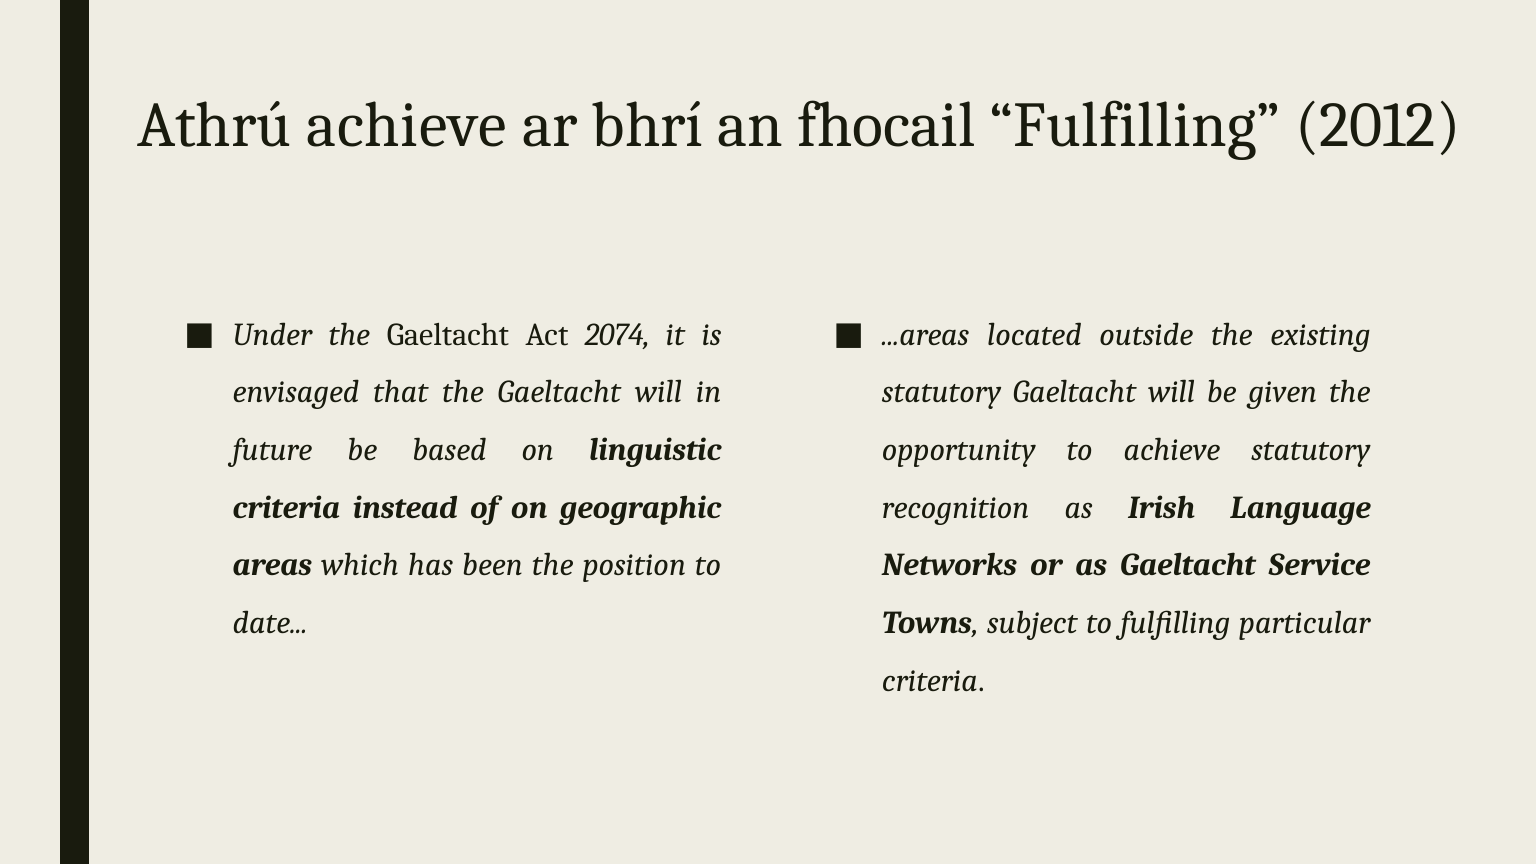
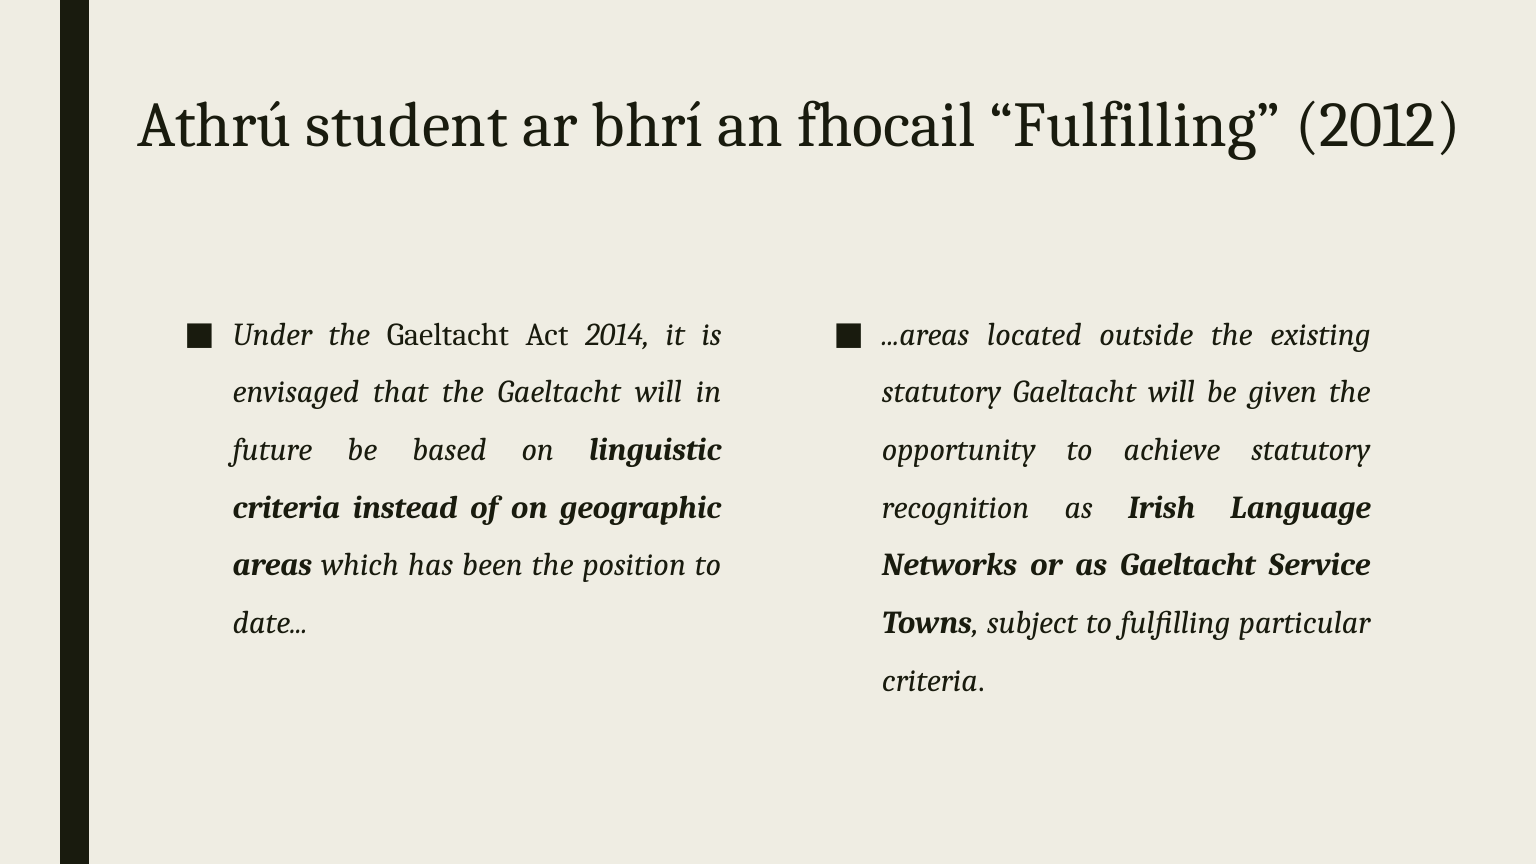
Athrú achieve: achieve -> student (407, 126)
2074: 2074 -> 2014 (617, 334)
